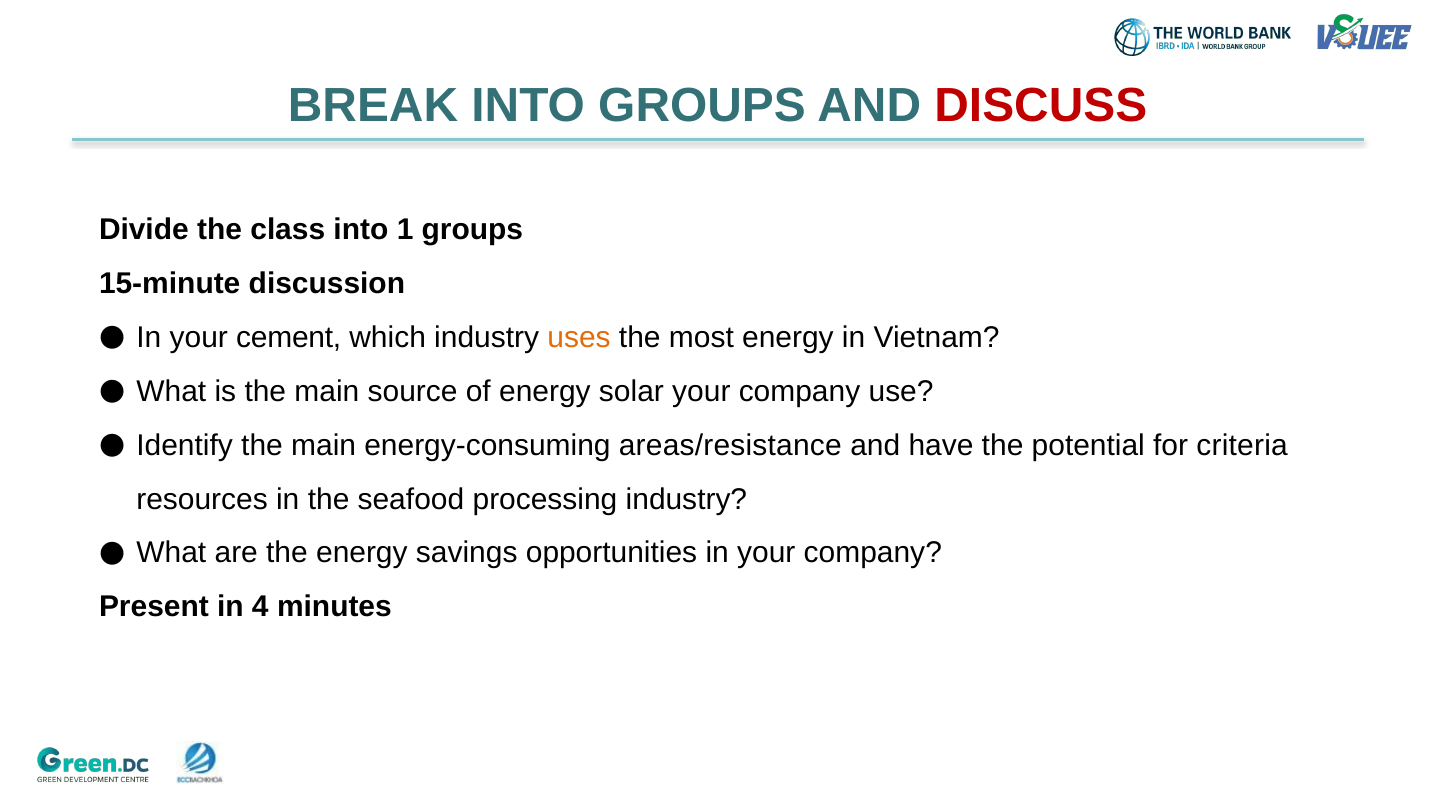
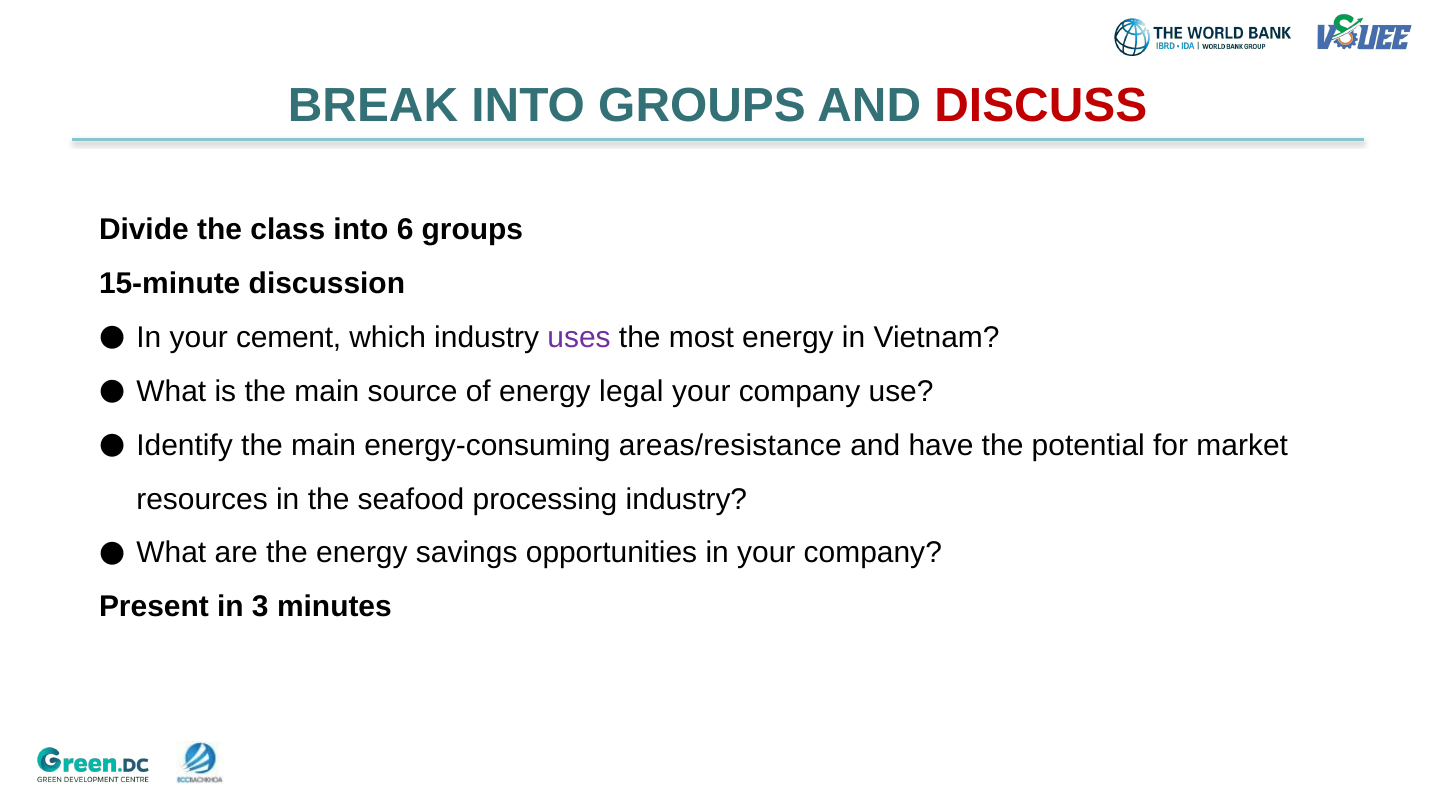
1: 1 -> 6 (405, 230)
uses colour: orange -> purple (579, 337)
solar: solar -> legal (631, 391)
criteria: criteria -> market (1242, 445)
4: 4 -> 3 (260, 607)
